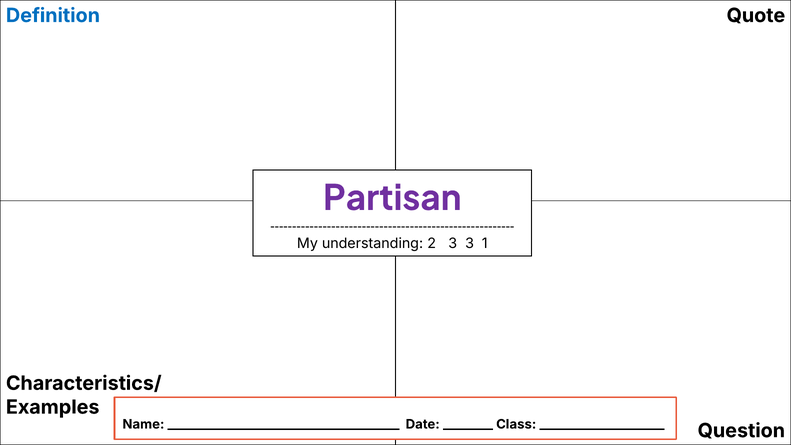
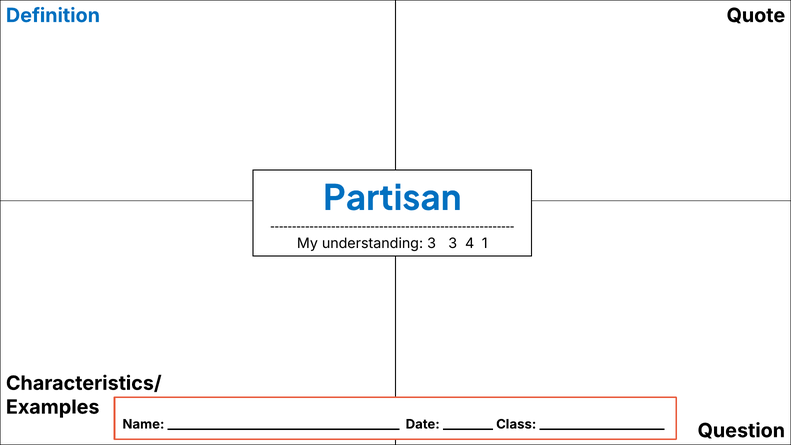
Partisan colour: purple -> blue (392, 198)
understanding 2: 2 -> 3 (432, 244)
3 3: 3 -> 4 (470, 244)
